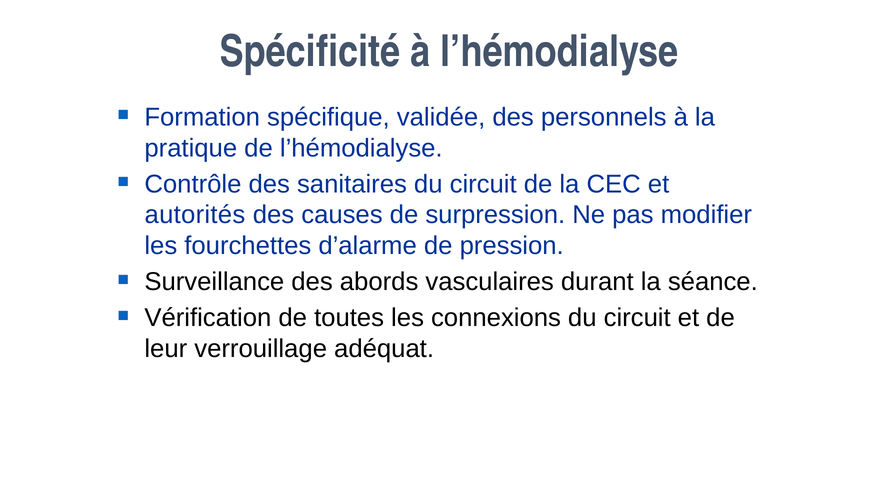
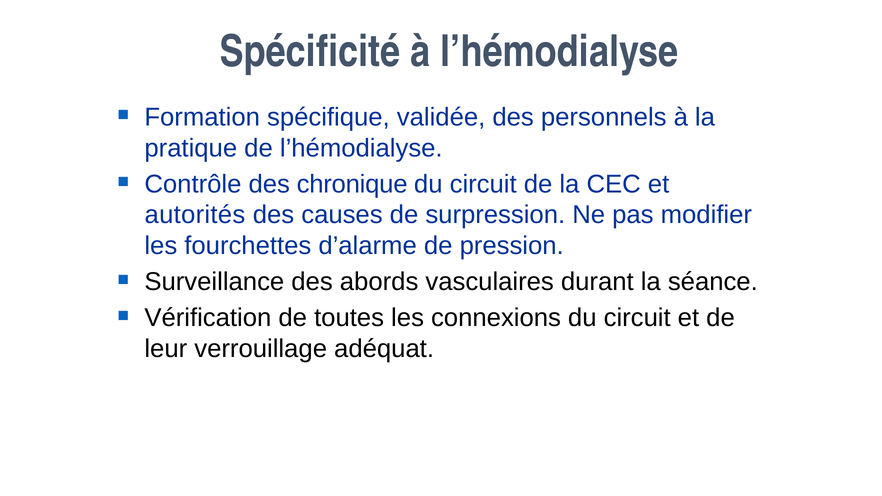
sanitaires: sanitaires -> chronique (352, 184)
